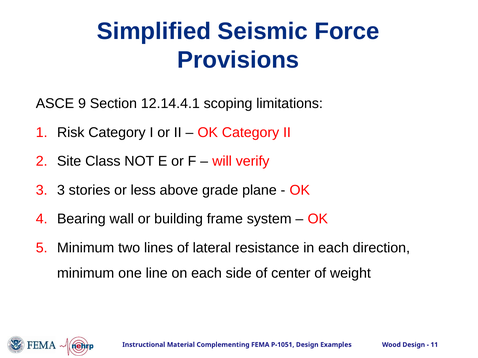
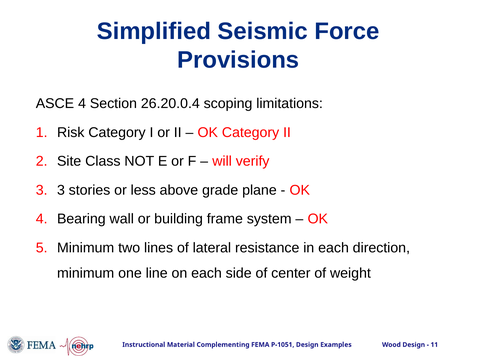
ASCE 9: 9 -> 4 (82, 104)
12.14.4.1: 12.14.4.1 -> 26.20.0.4 (170, 104)
